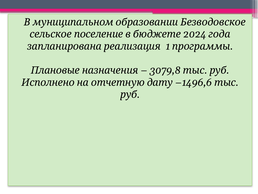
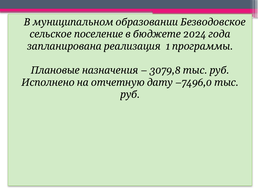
–1496,6: –1496,6 -> –7496,0 (194, 82)
